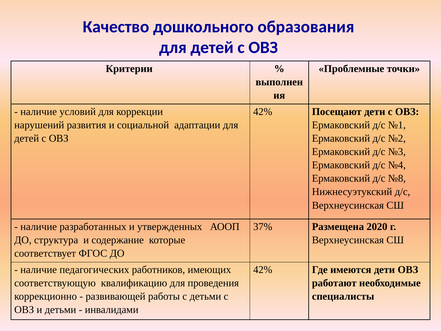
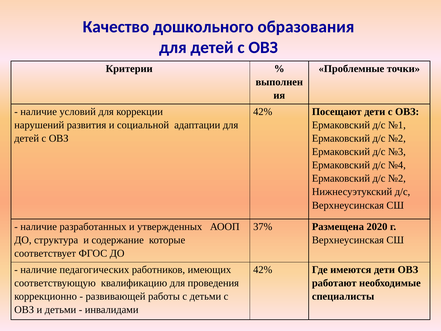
№8: №8 -> №2 (397, 178)
